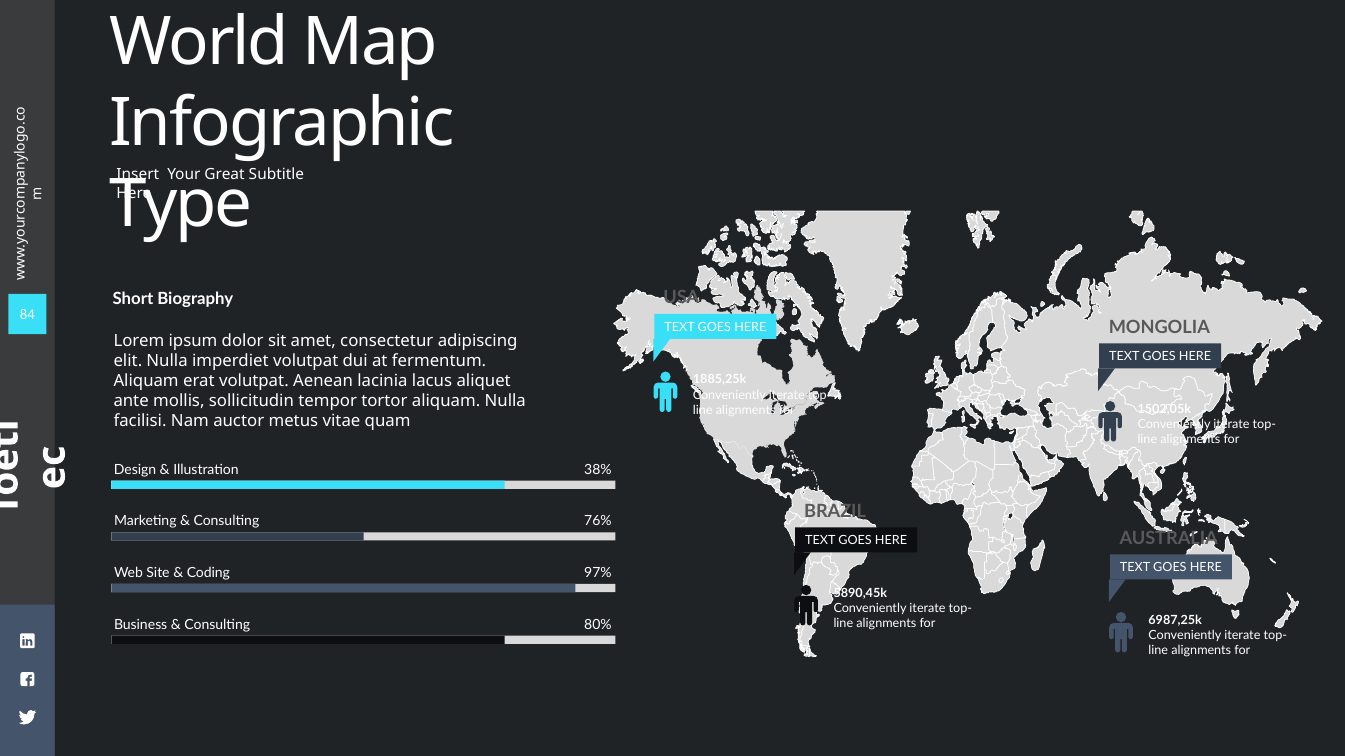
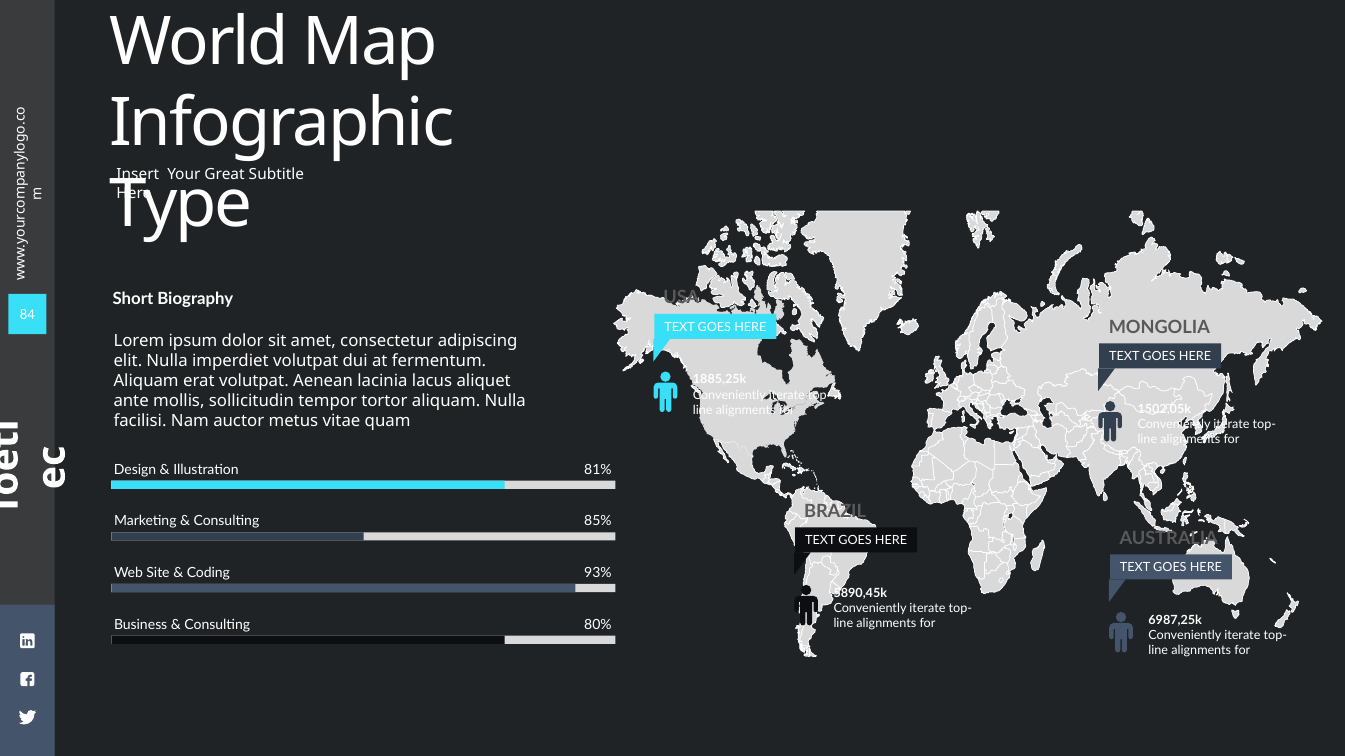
38%: 38% -> 81% (598, 470)
76%: 76% -> 85% (598, 522)
97%: 97% -> 93% (598, 573)
